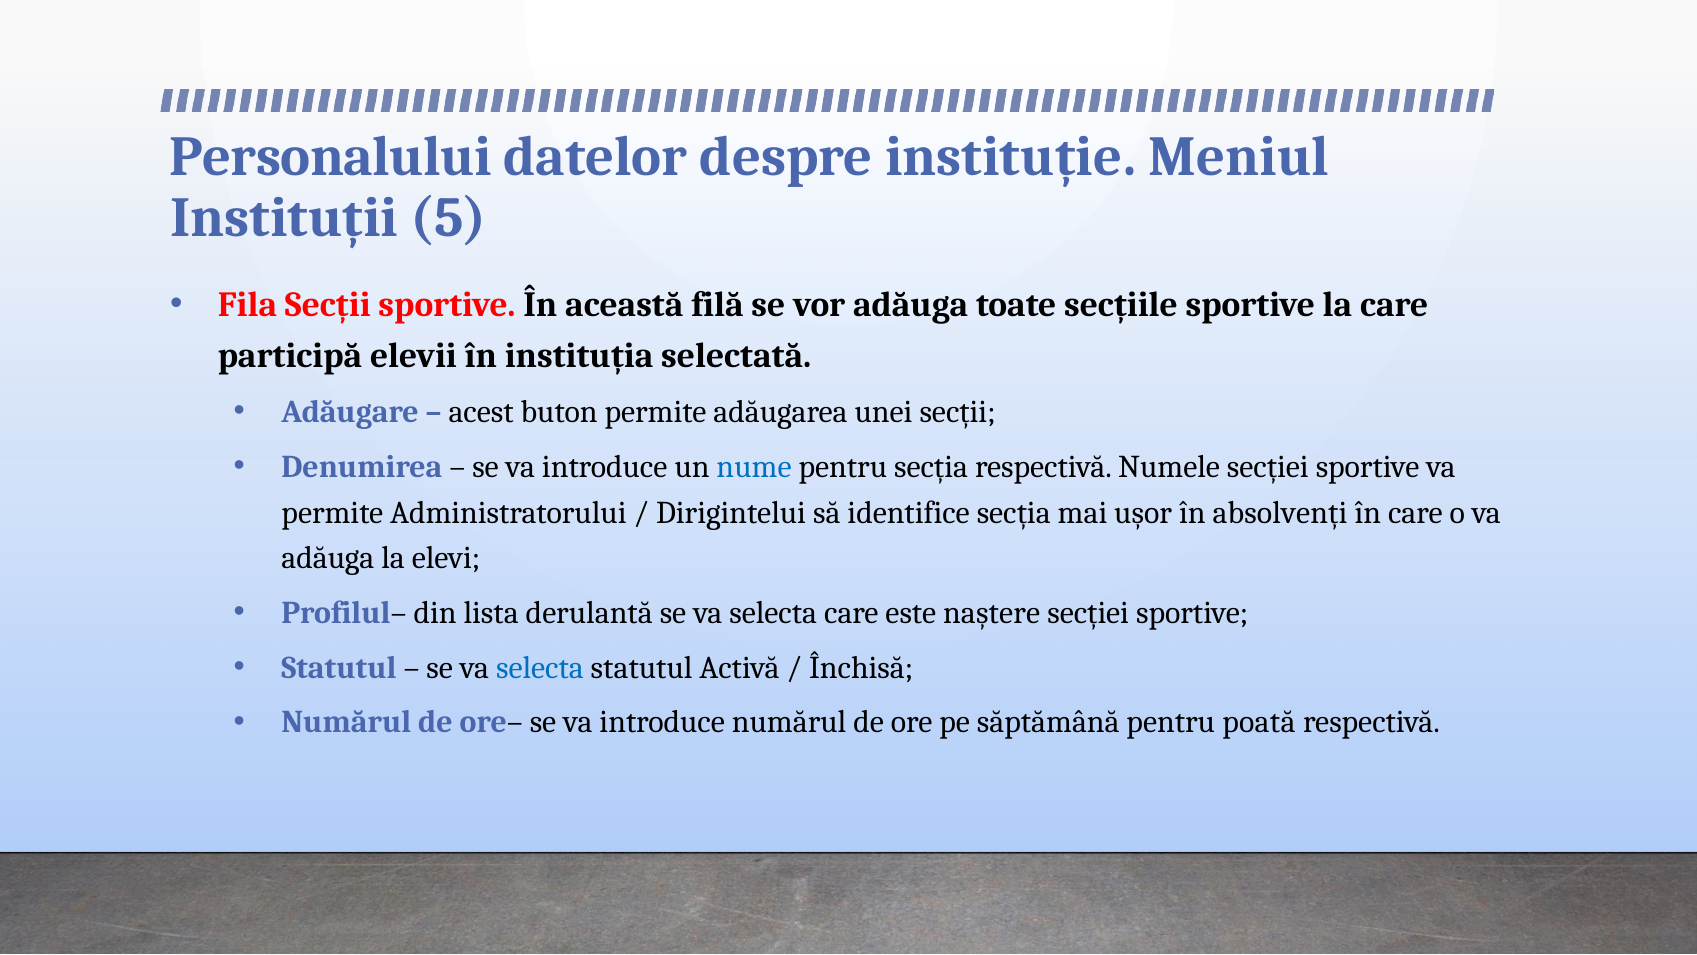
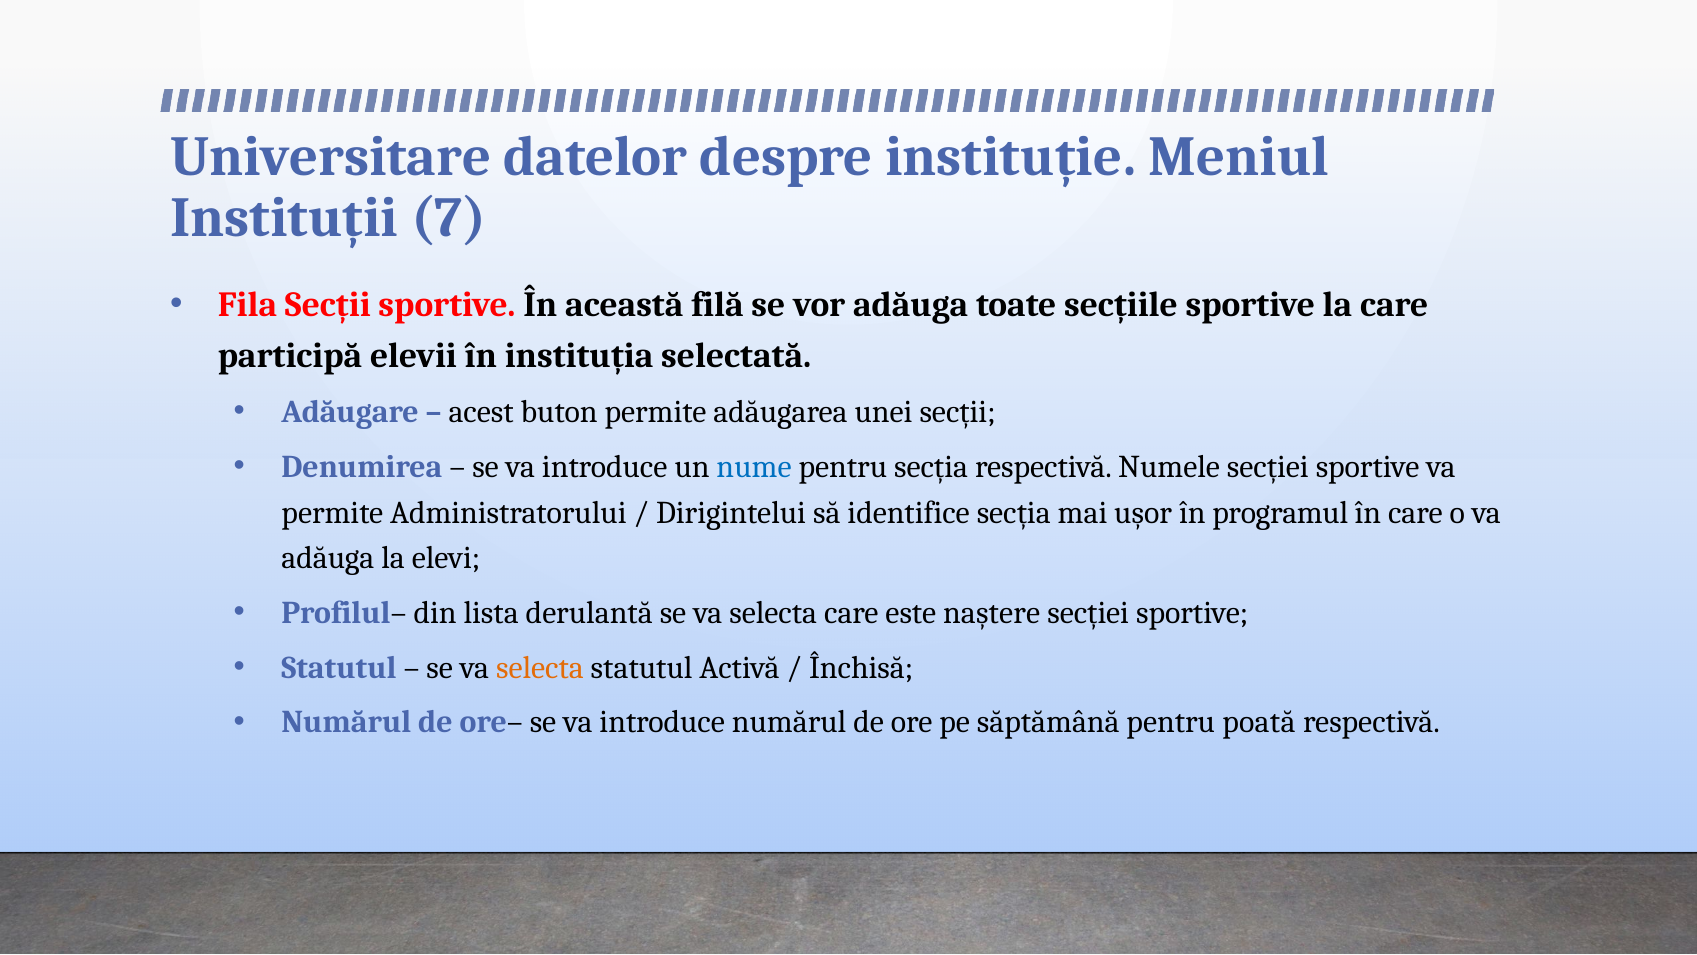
Personalului: Personalului -> Universitare (331, 156)
5: 5 -> 7 (449, 218)
absolvenți: absolvenți -> programul (1280, 512)
selecta colour: blue -> orange (540, 667)
